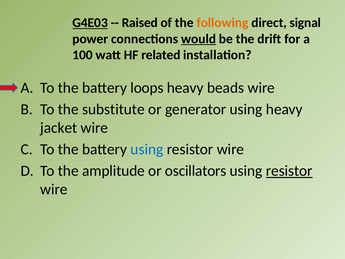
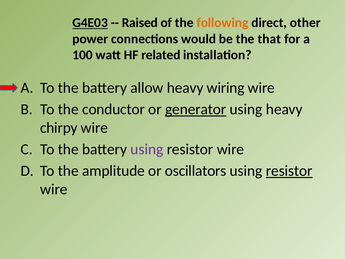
signal: signal -> other (305, 23)
would underline: present -> none (199, 39)
drift: drift -> that (269, 39)
loops: loops -> allow (147, 88)
beads: beads -> wiring (226, 88)
substitute: substitute -> conductor (114, 109)
generator underline: none -> present (196, 109)
jacket: jacket -> chirpy (59, 128)
using colour: blue -> purple (147, 149)
